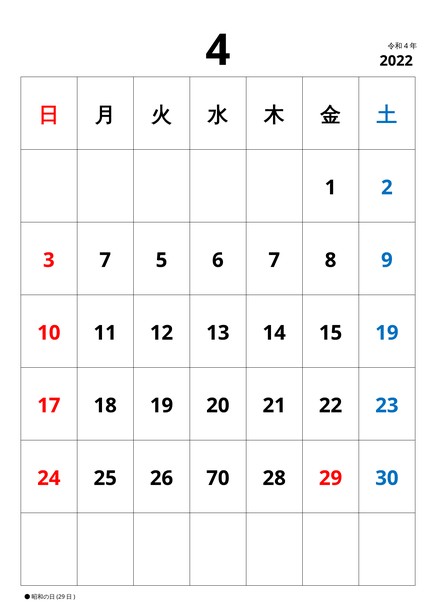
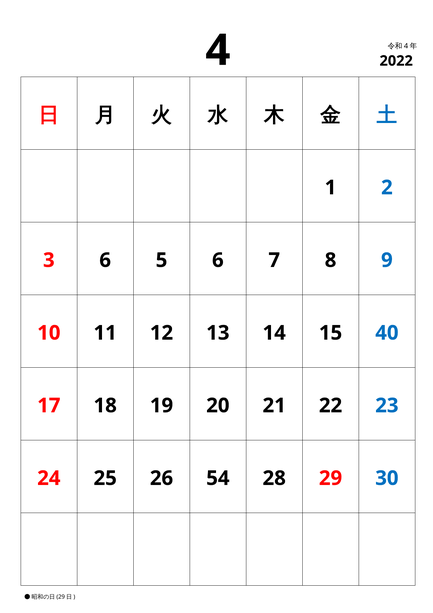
3 7: 7 -> 6 (105, 260)
15 19: 19 -> 40 (387, 333)
70: 70 -> 54 (218, 478)
